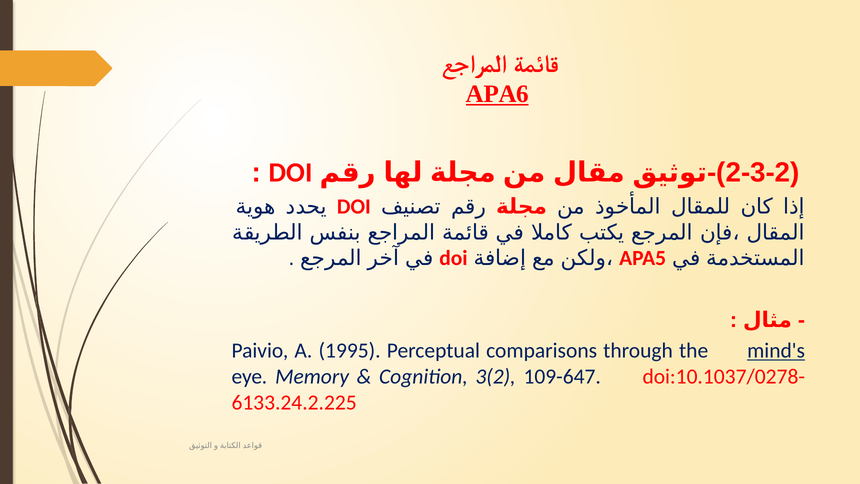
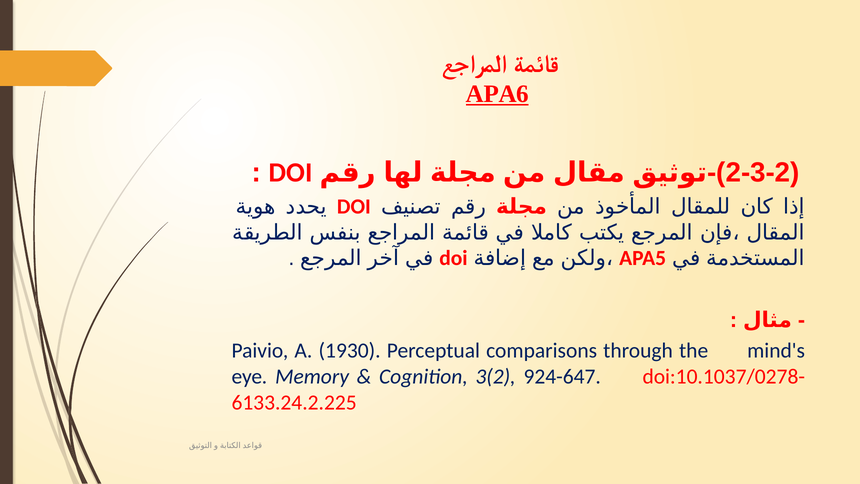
1995: 1995 -> 1930 (350, 351)
mind's underline: present -> none (776, 351)
109-647: 109-647 -> 924-647 (562, 376)
